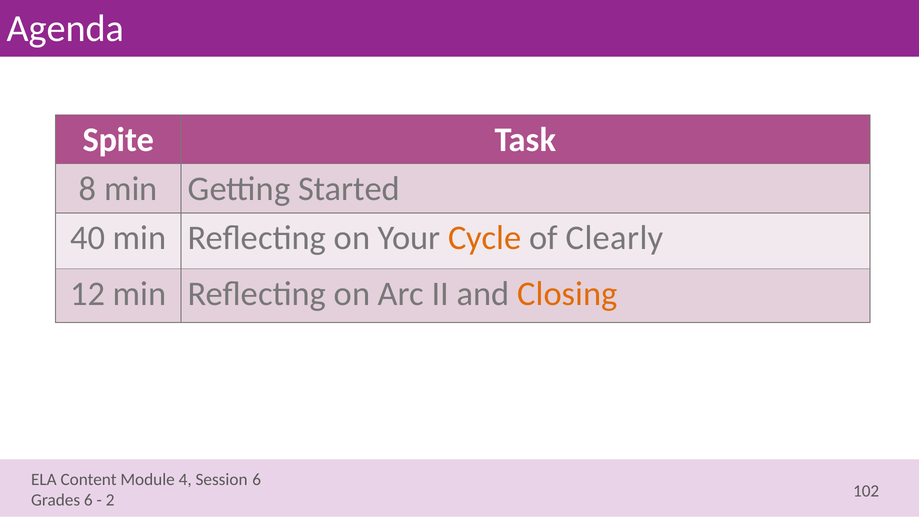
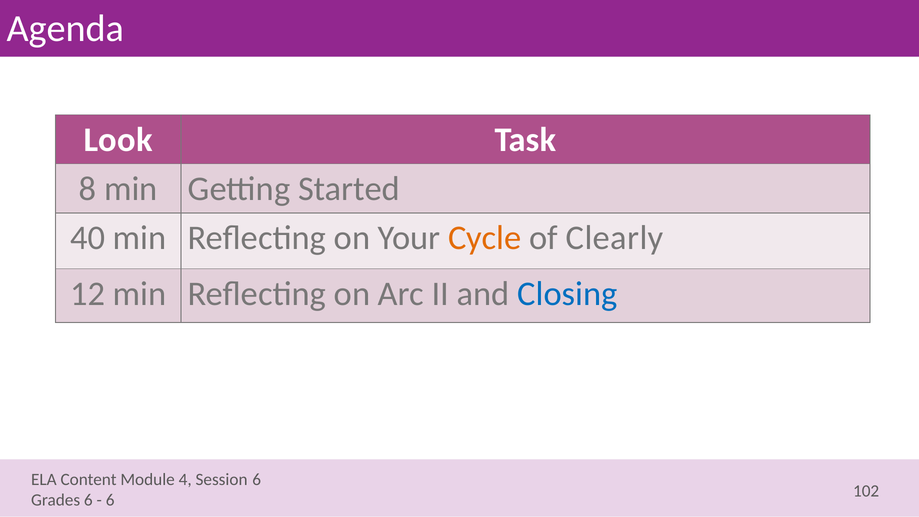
Spite: Spite -> Look (118, 140)
Closing colour: orange -> blue (567, 294)
2: 2 -> 6 (110, 500)
